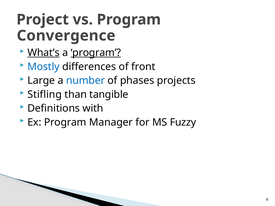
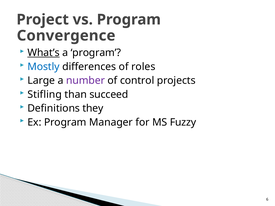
program underline: present -> none (96, 53)
front: front -> roles (143, 67)
number colour: blue -> purple (85, 81)
phases: phases -> control (137, 81)
tangible: tangible -> succeed (109, 95)
with: with -> they (93, 108)
